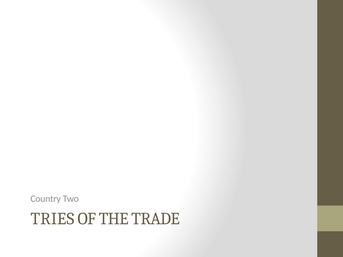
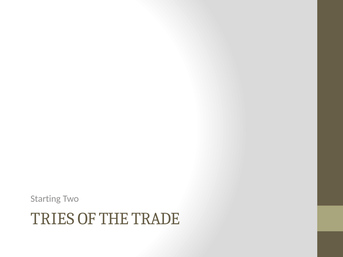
Country: Country -> Starting (46, 199)
